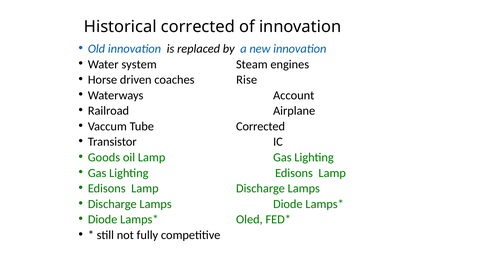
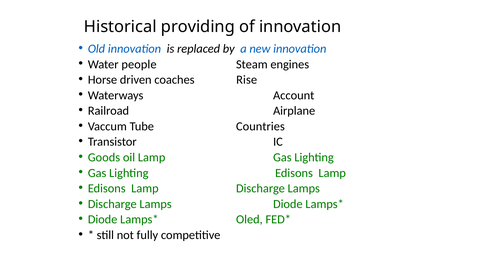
Historical corrected: corrected -> providing (198, 27)
system: system -> people (139, 64)
Tube Corrected: Corrected -> Countries (260, 126)
